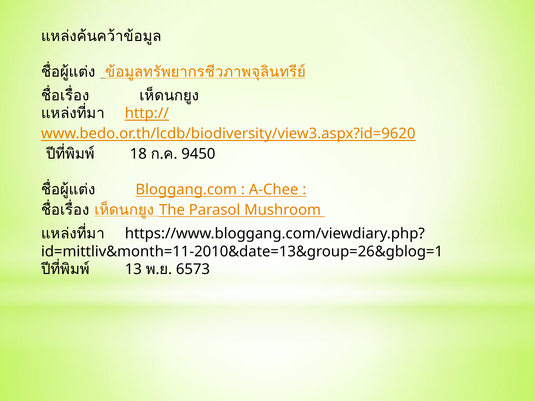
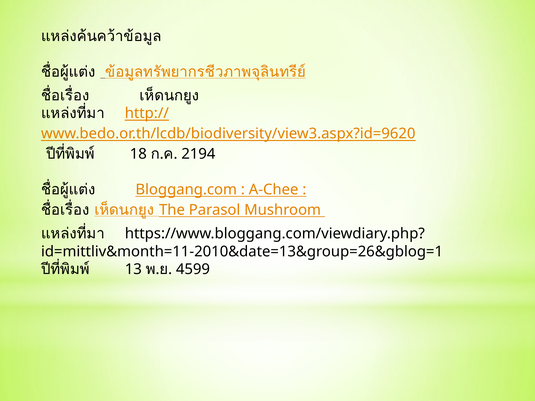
9450: 9450 -> 2194 (198, 154)
6573: 6573 -> 4599 (193, 270)
